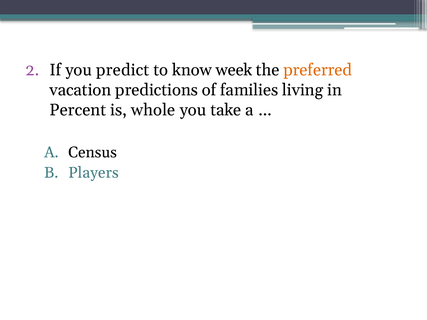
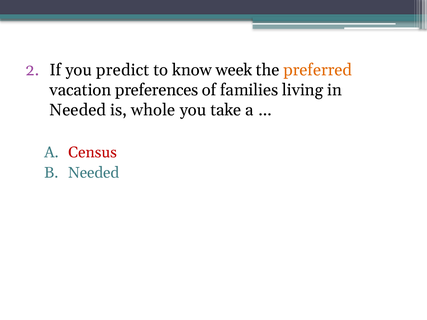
predictions: predictions -> preferences (157, 90)
Percent: Percent -> Needed (78, 110)
Census colour: black -> red (93, 153)
Players: Players -> Needed (94, 173)
